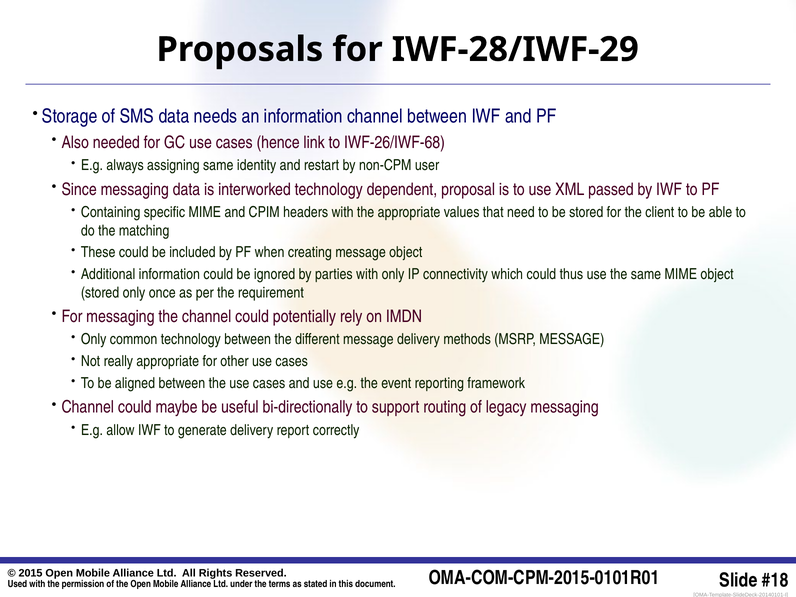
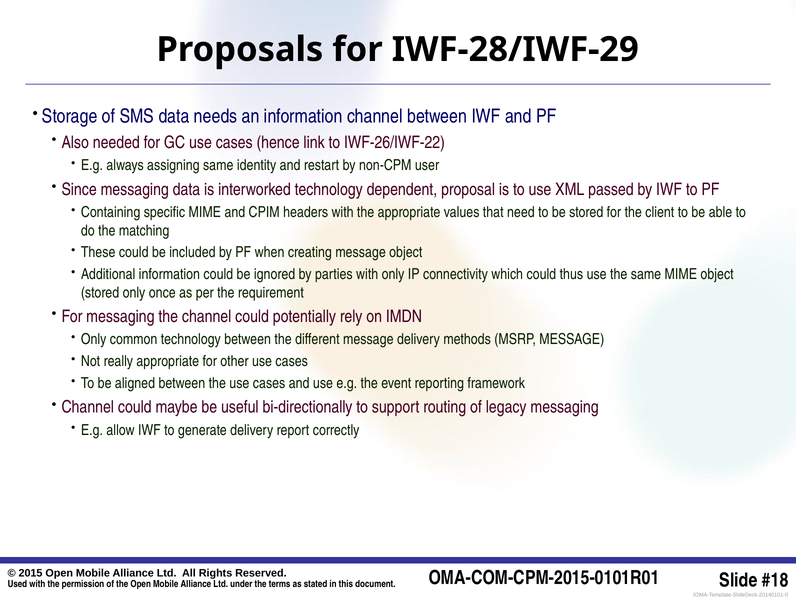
IWF-26/IWF-68: IWF-26/IWF-68 -> IWF-26/IWF-22 (394, 142)
